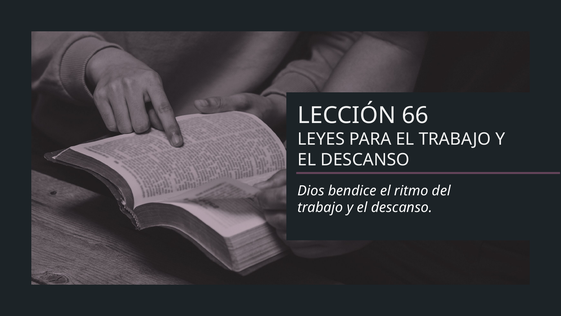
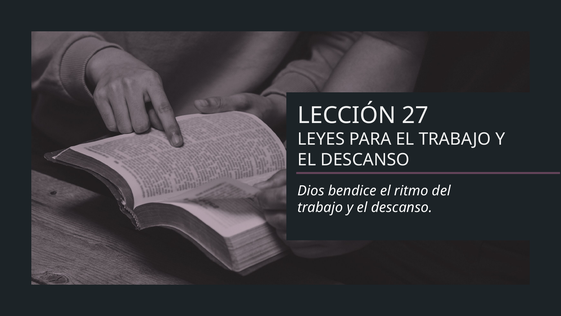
66: 66 -> 27 (415, 115)
